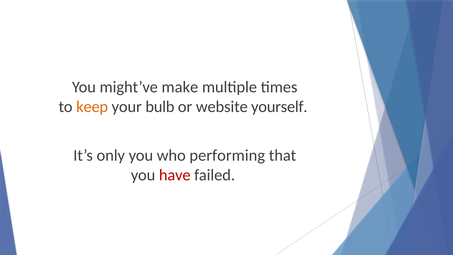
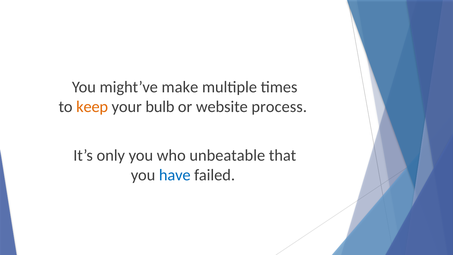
yourself: yourself -> process (279, 107)
performing: performing -> unbeatable (227, 155)
have colour: red -> blue (175, 175)
